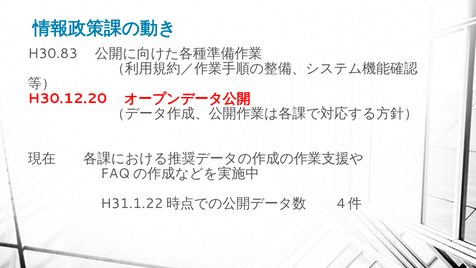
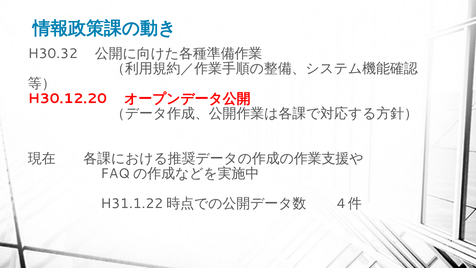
H30.83: H30.83 -> H30.32 (53, 54)
